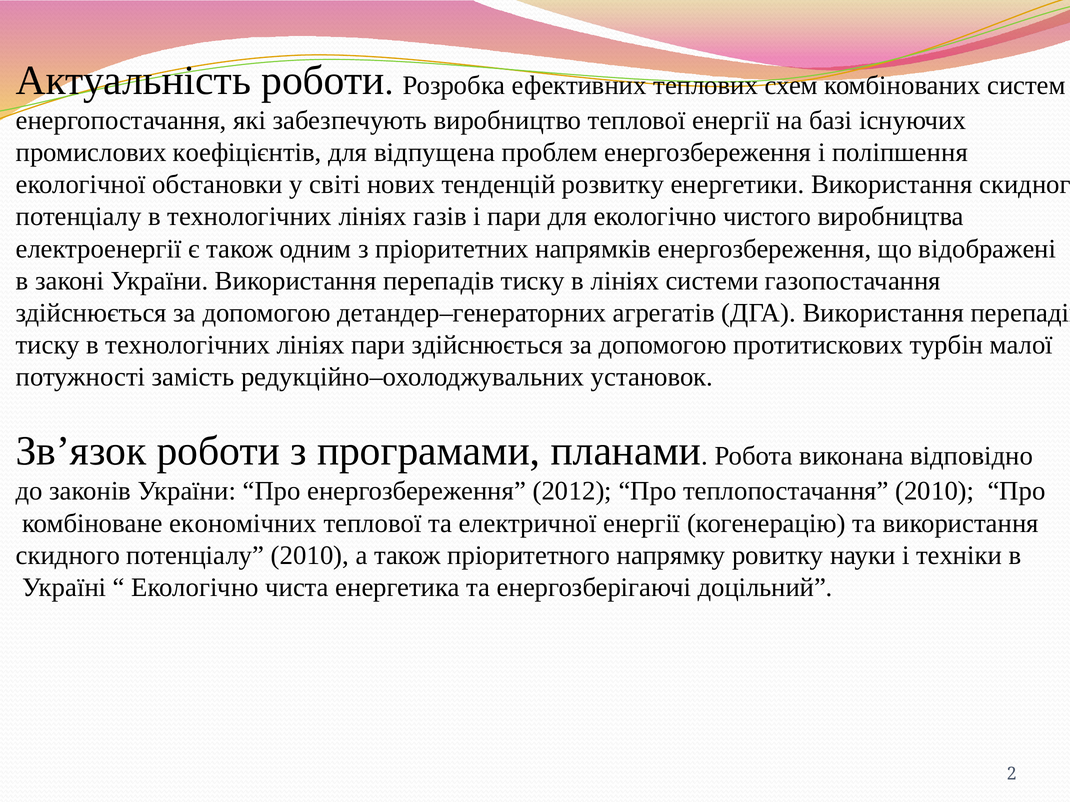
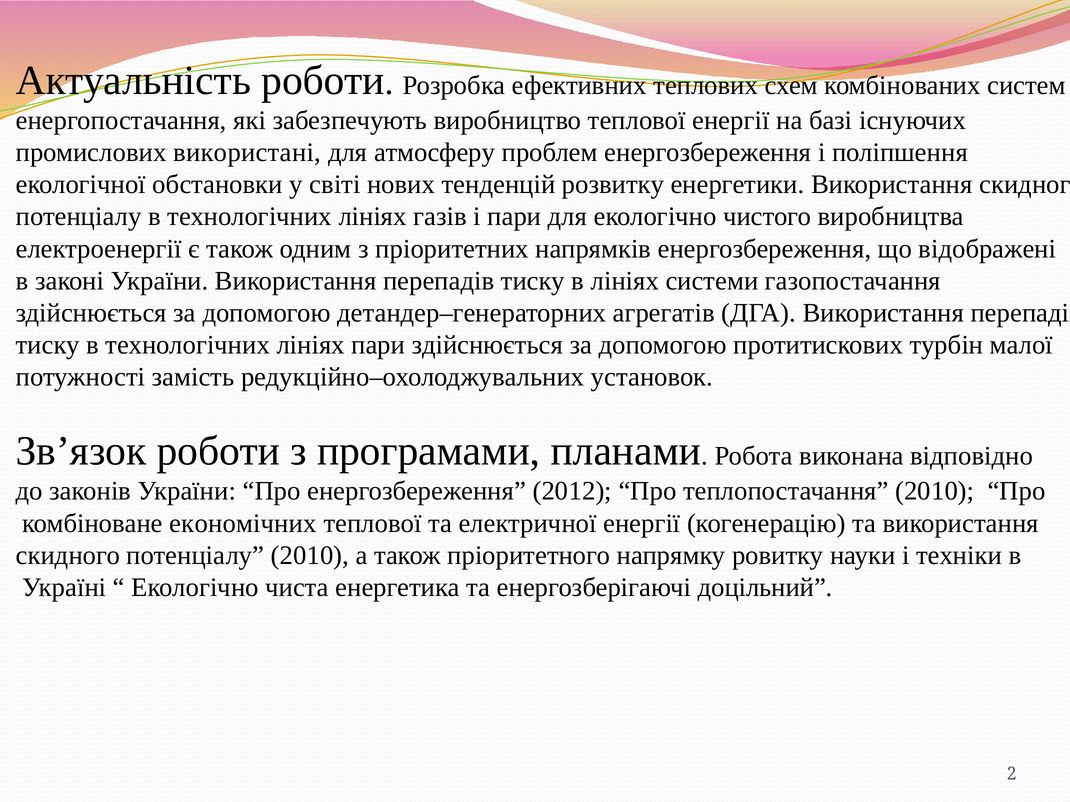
коефіцієнтів: коефіцієнтів -> використані (247, 153)
відпущена: відпущена -> атмосферу (435, 153)
